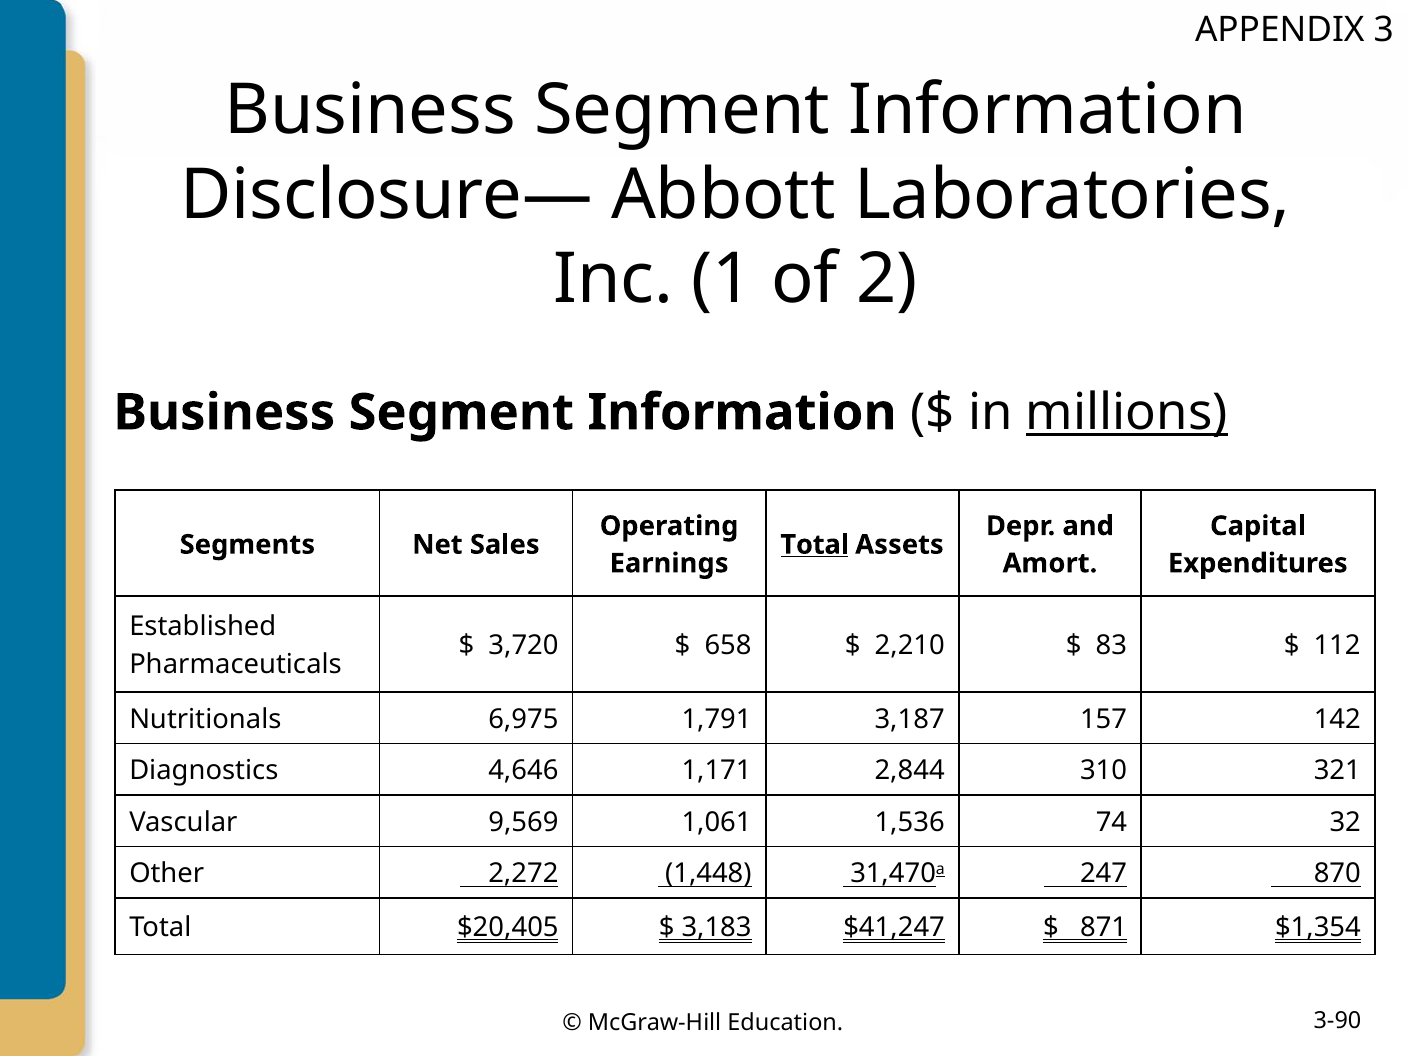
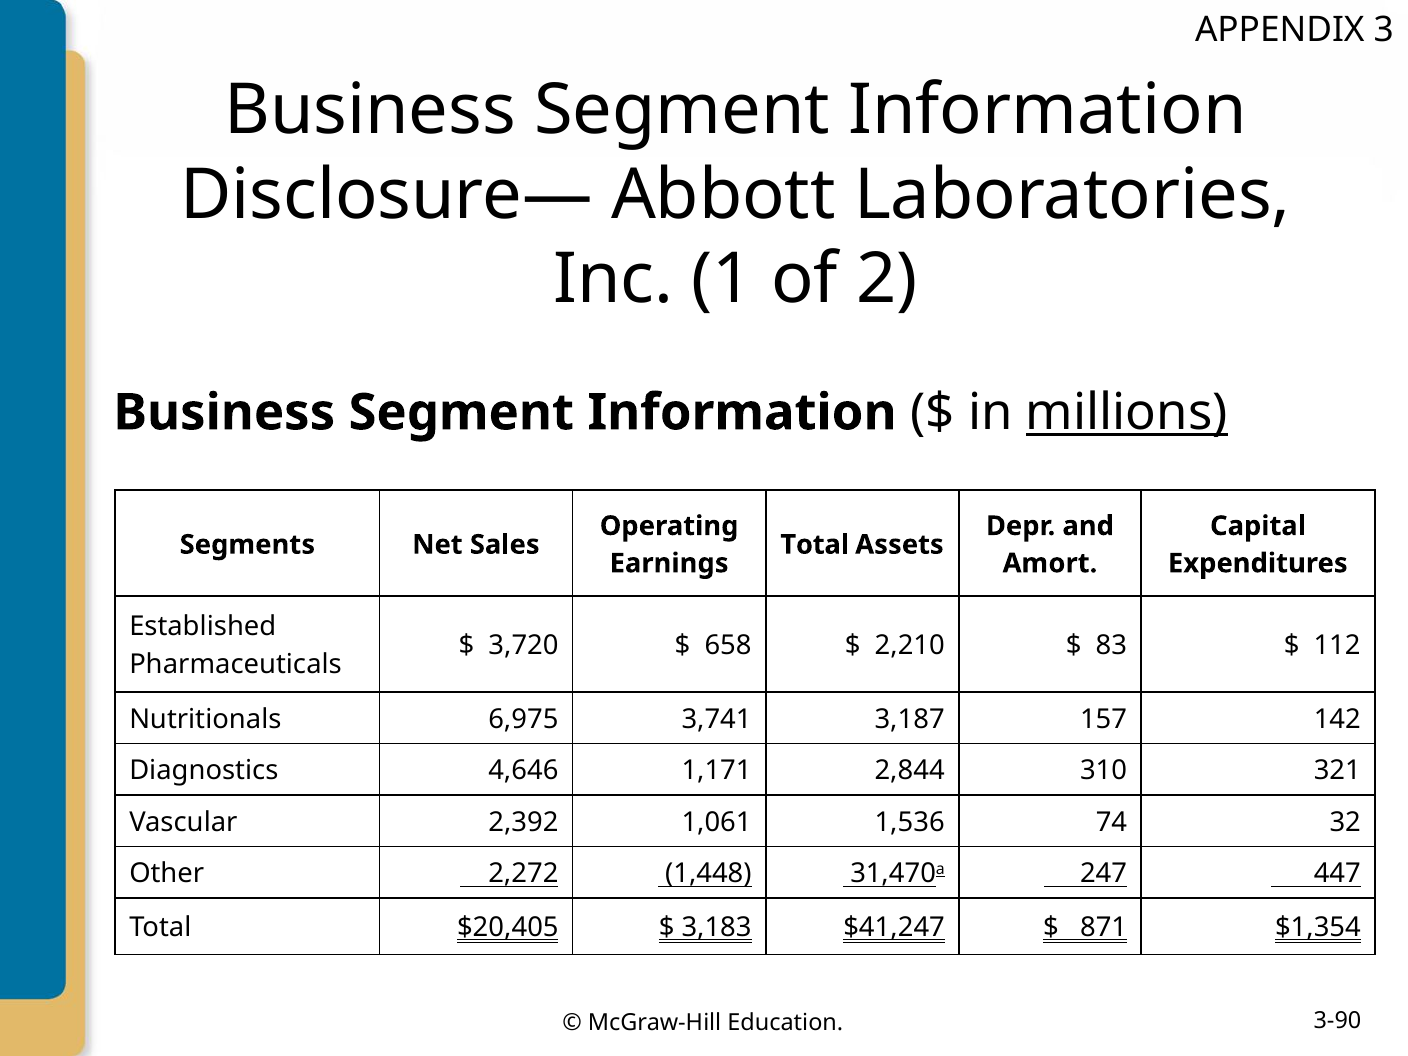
Total underline: present -> none (815, 545)
1,791: 1,791 -> 3,741 (717, 719)
9,569: 9,569 -> 2,392 (523, 822)
870: 870 -> 447 (1337, 874)
